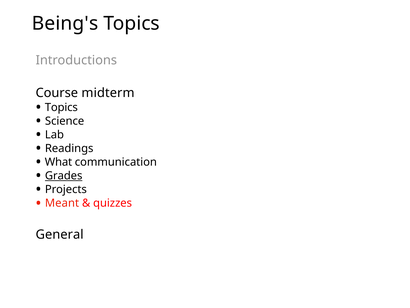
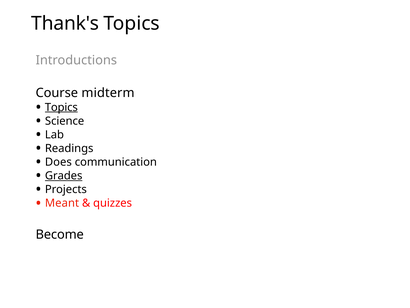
Being's: Being's -> Thank's (65, 24)
Topics underline: none -> present (61, 107)
What: What -> Does (58, 162)
General: General -> Become (60, 234)
